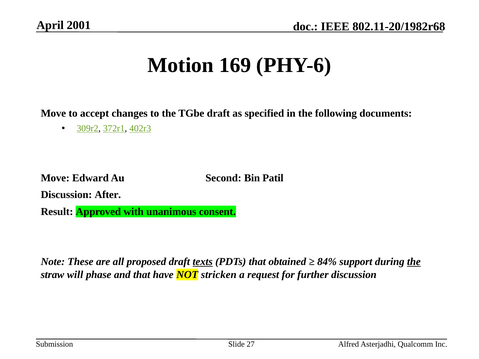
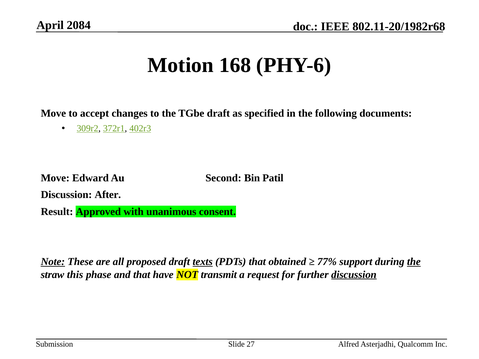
2001: 2001 -> 2084 (79, 25)
169: 169 -> 168 (235, 65)
Note underline: none -> present (53, 262)
84%: 84% -> 77% (327, 262)
will: will -> this (75, 275)
stricken: stricken -> transmit (219, 275)
discussion underline: none -> present (354, 275)
